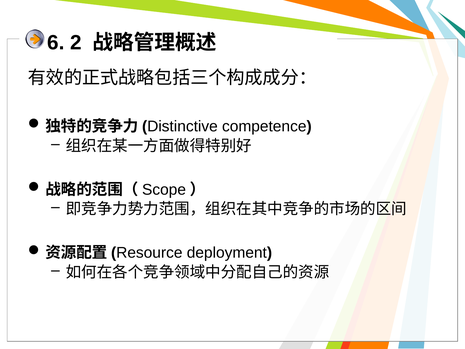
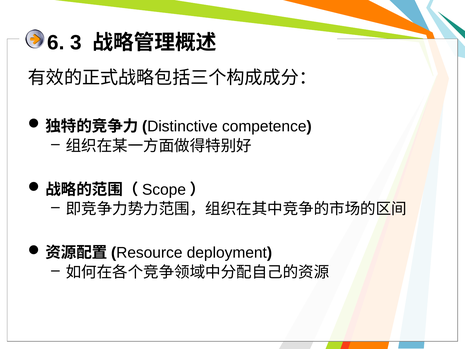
2: 2 -> 3 (76, 43)
